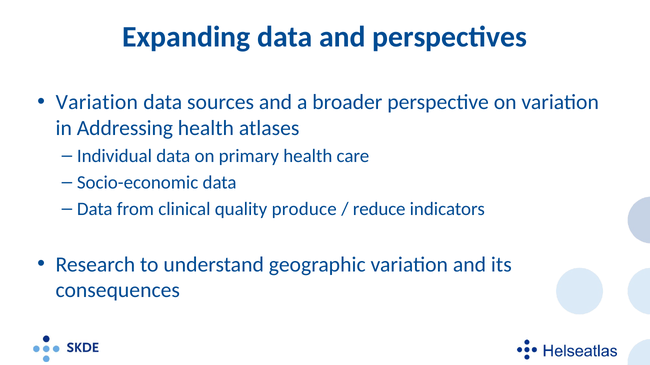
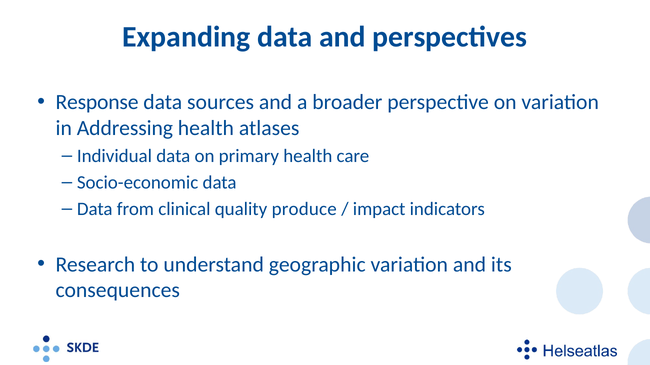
Variation: Variation -> Response (97, 102)
reduce: reduce -> impact (379, 209)
